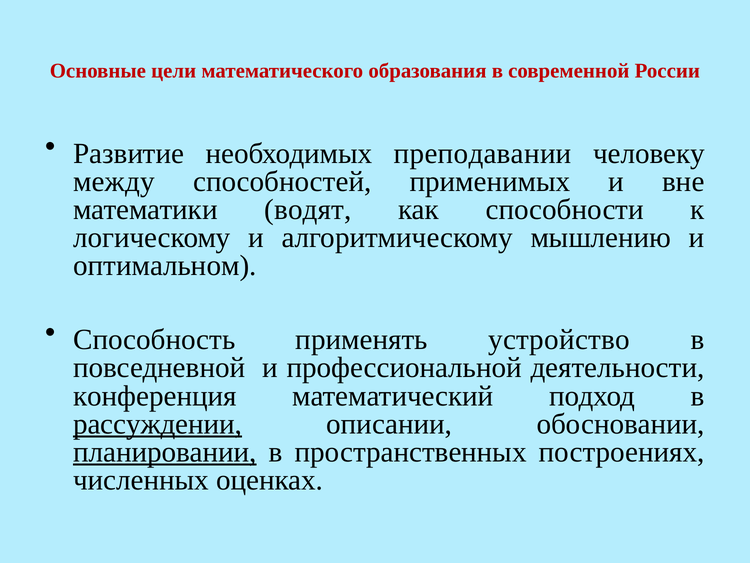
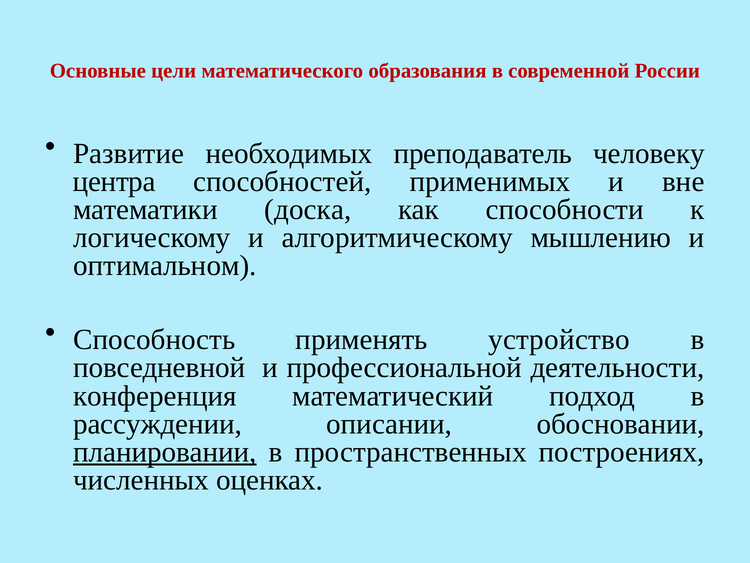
преподавании: преподавании -> преподаватель (483, 153)
между: между -> центра (114, 181)
водят: водят -> доска (308, 209)
рассуждении underline: present -> none (158, 424)
